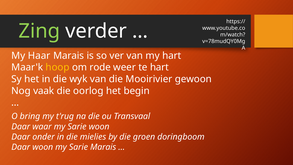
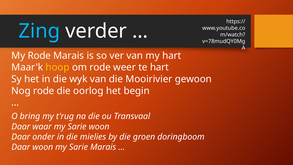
Zing colour: light green -> light blue (39, 31)
My Haar: Haar -> Rode (39, 56)
Nog vaak: vaak -> rode (44, 91)
